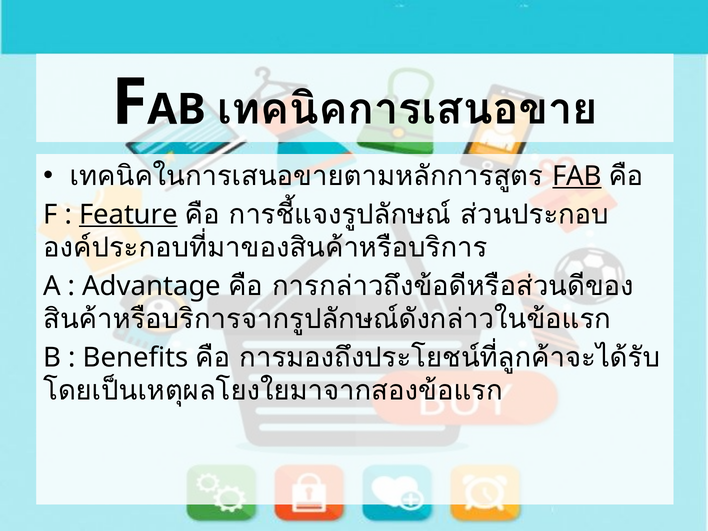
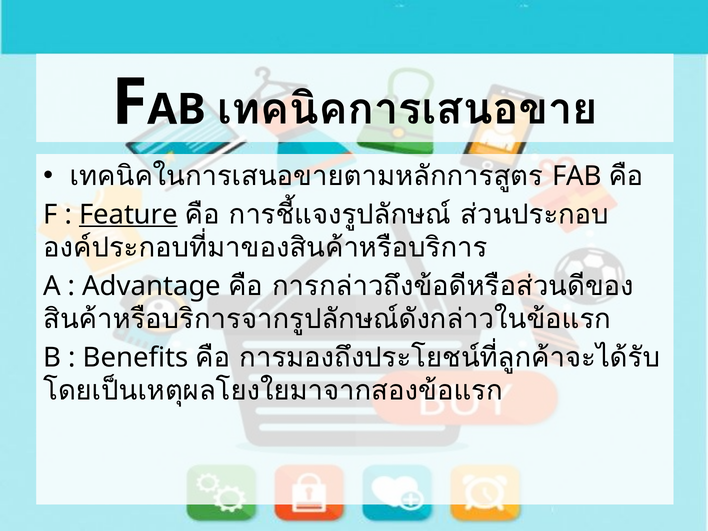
FAB underline: present -> none (577, 176)
